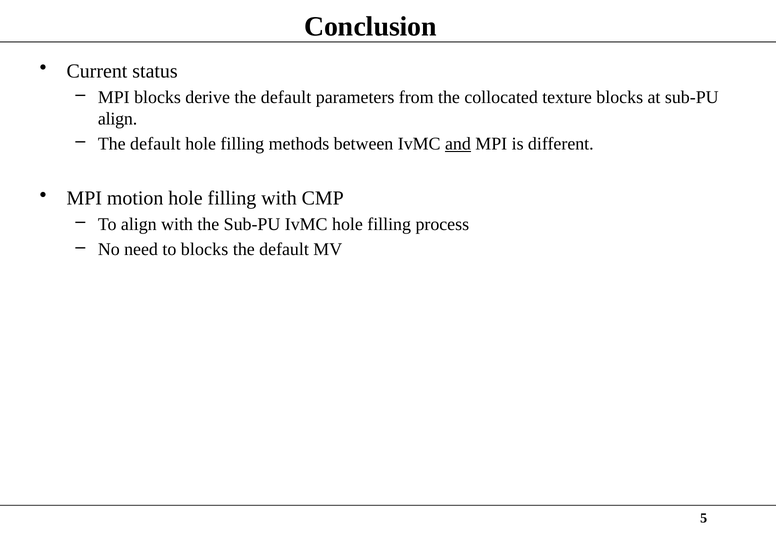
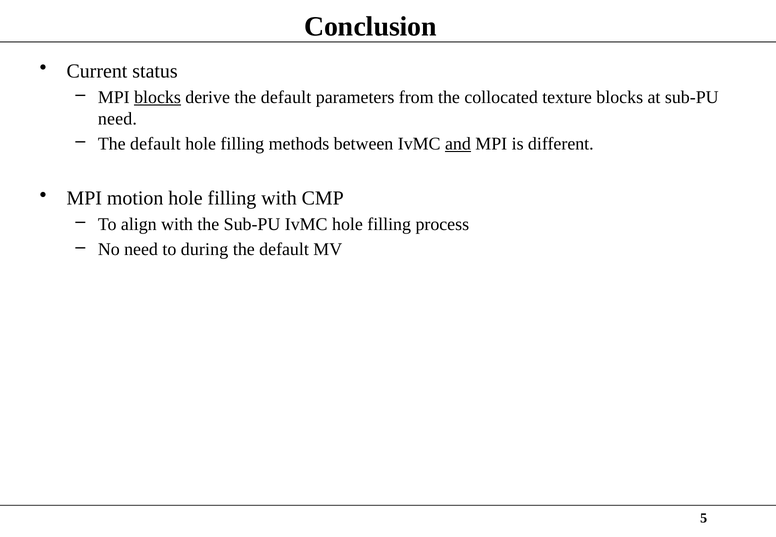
blocks underline: none -> present (158, 97)
align: align -> need (117, 119)
to blocks: blocks -> during (205, 250)
